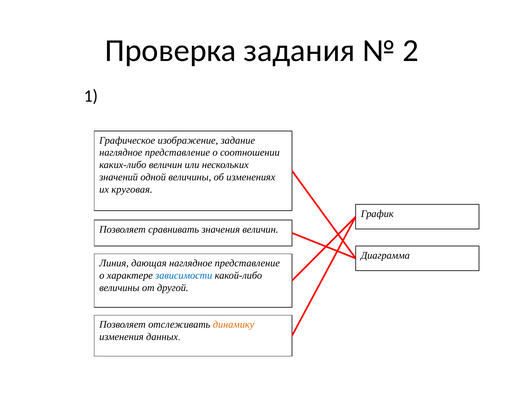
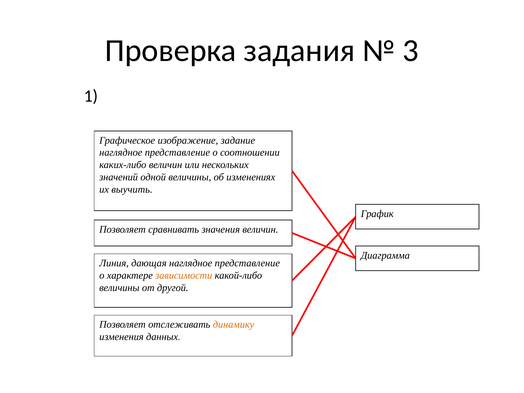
2: 2 -> 3 (411, 51)
круговая: круговая -> выучить (132, 189)
зависимости colour: blue -> orange (184, 275)
